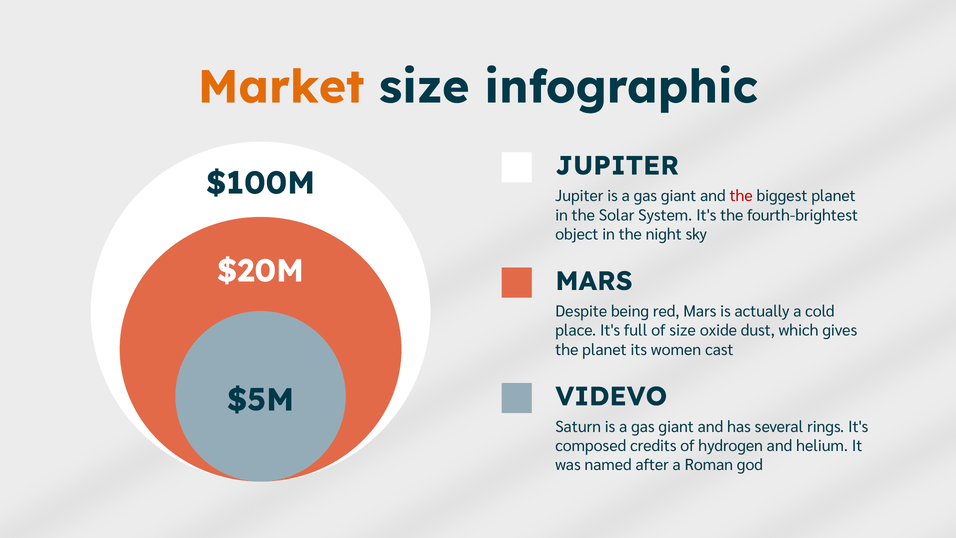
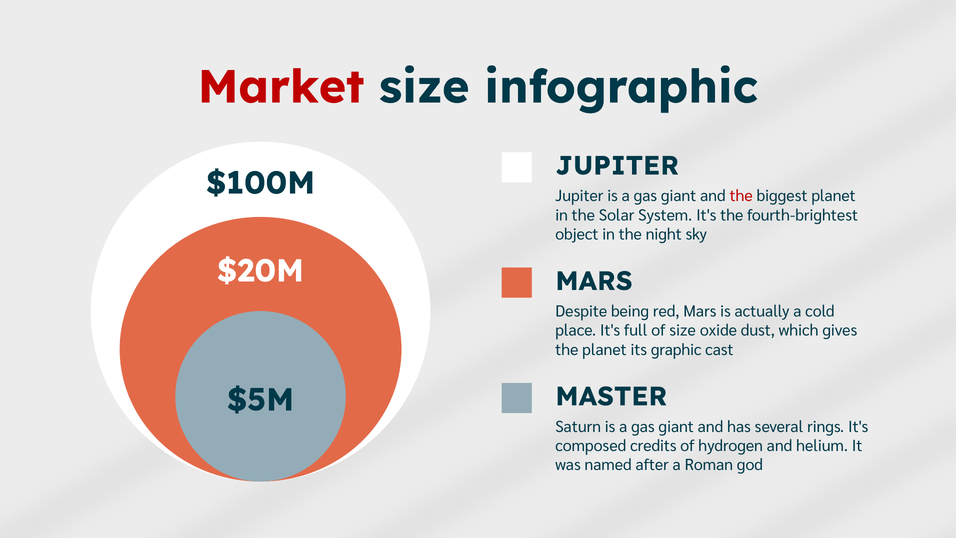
Market colour: orange -> red (281, 87)
women: women -> graphic (676, 350)
VIDEVO: VIDEVO -> MASTER (611, 396)
